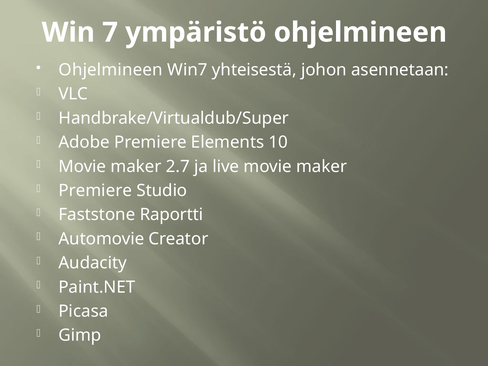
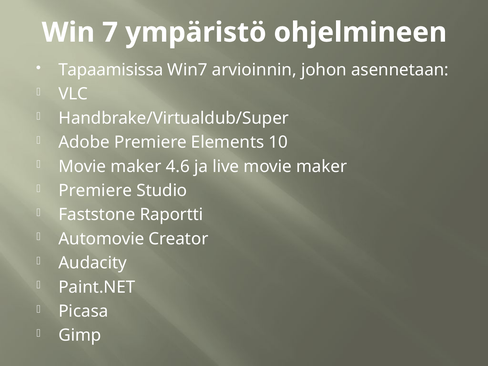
Ohjelmineen: Ohjelmineen -> Tapaamisissa (111, 70)
yhteisestä: yhteisestä -> arvioinnin (254, 70)
2.7: 2.7 -> 4.6 (178, 166)
